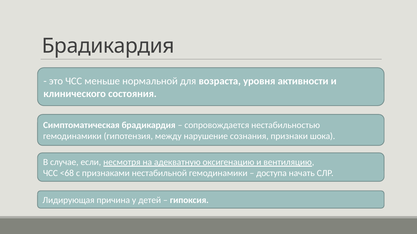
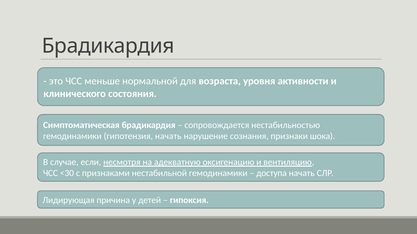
гипотензия между: между -> начать (168, 136)
<68: <68 -> <30 (67, 174)
